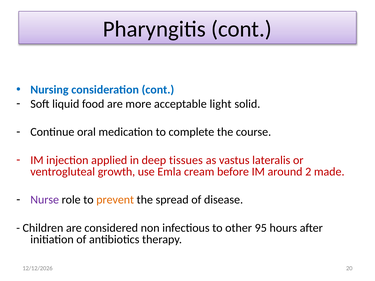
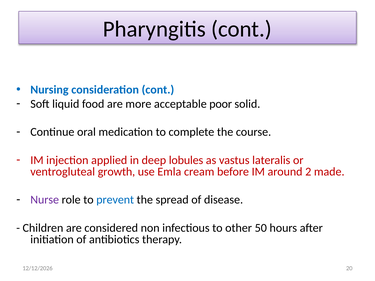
light: light -> poor (221, 104)
tissues: tissues -> lobules (186, 160)
prevent colour: orange -> blue (115, 200)
95: 95 -> 50 (261, 228)
